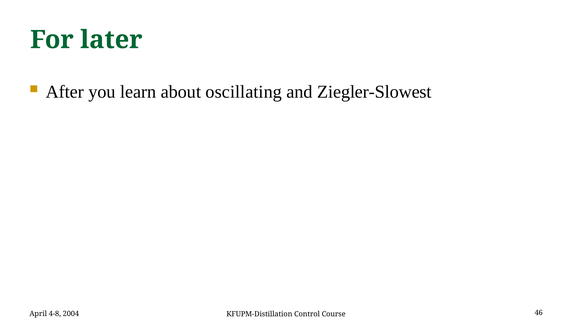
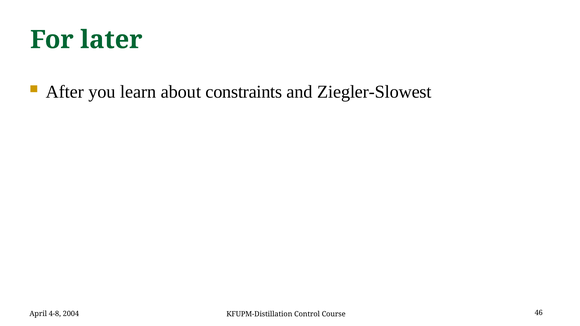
oscillating: oscillating -> constraints (244, 92)
